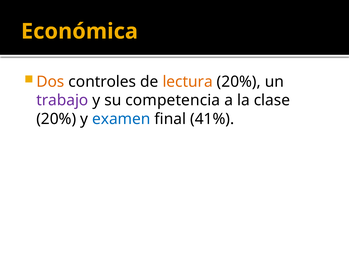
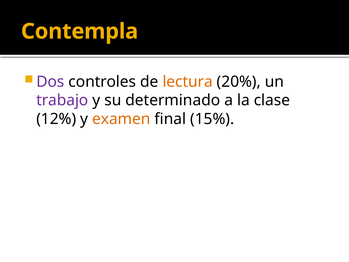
Económica: Económica -> Contempla (80, 31)
Dos colour: orange -> purple (50, 82)
competencia: competencia -> determinado (173, 100)
20%: 20% -> 12% (56, 119)
examen colour: blue -> orange (121, 119)
41%: 41% -> 15% (212, 119)
